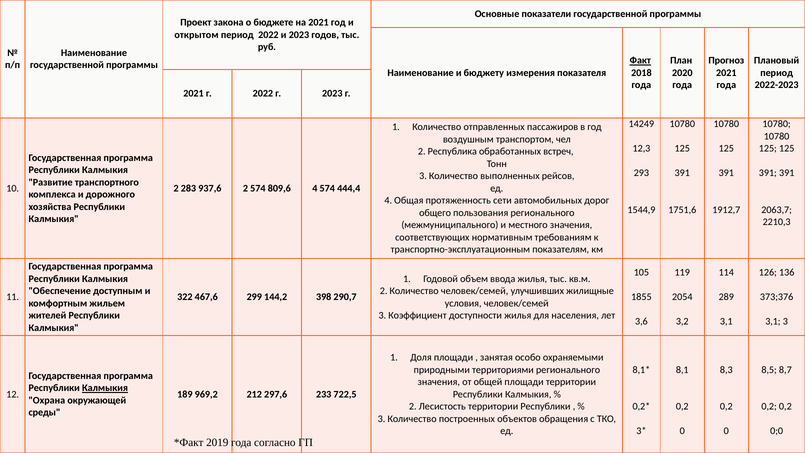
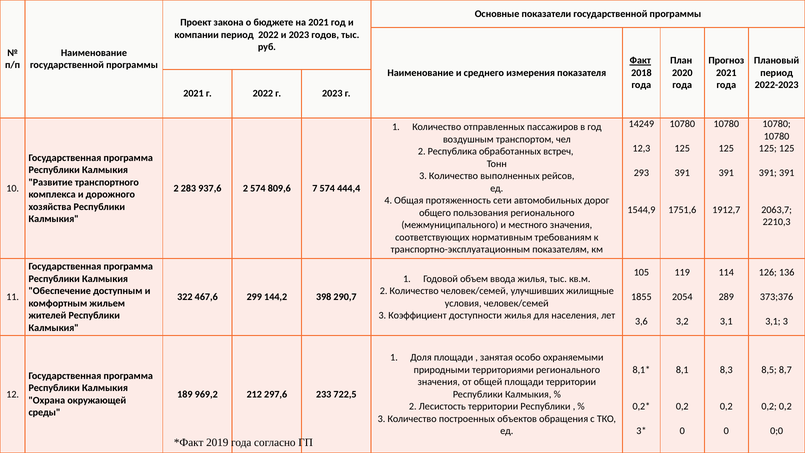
открытом: открытом -> компании (197, 35)
бюджету: бюджету -> среднего (484, 73)
809,6 4: 4 -> 7 (315, 188)
Калмыкия underline: present -> none (105, 388)
